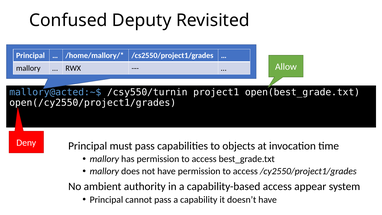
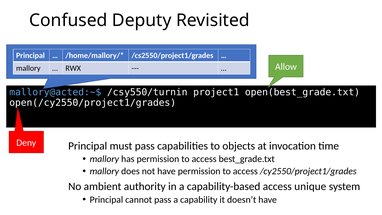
appear: appear -> unique (310, 186)
